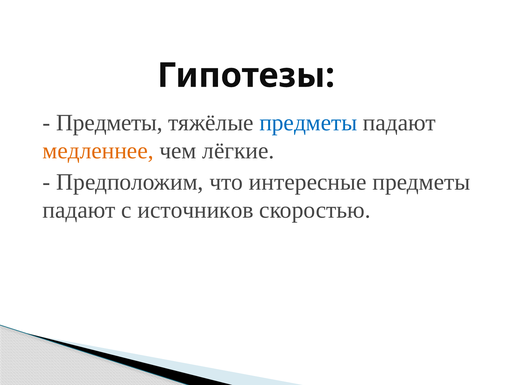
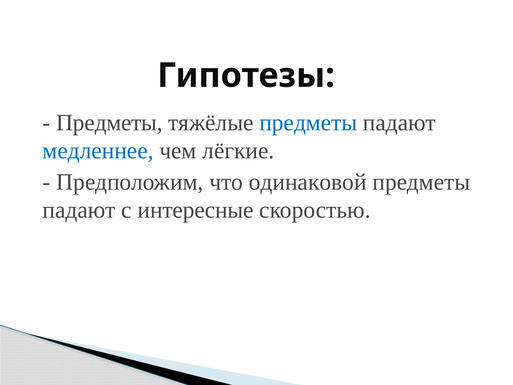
медленнее colour: orange -> blue (98, 151)
интересные: интересные -> одинаковой (308, 182)
источников: источников -> интересные (196, 210)
